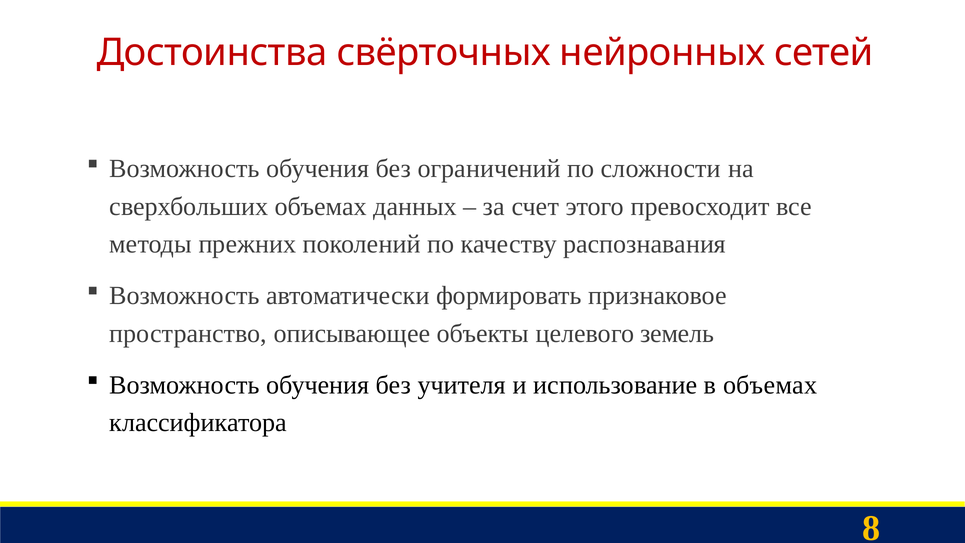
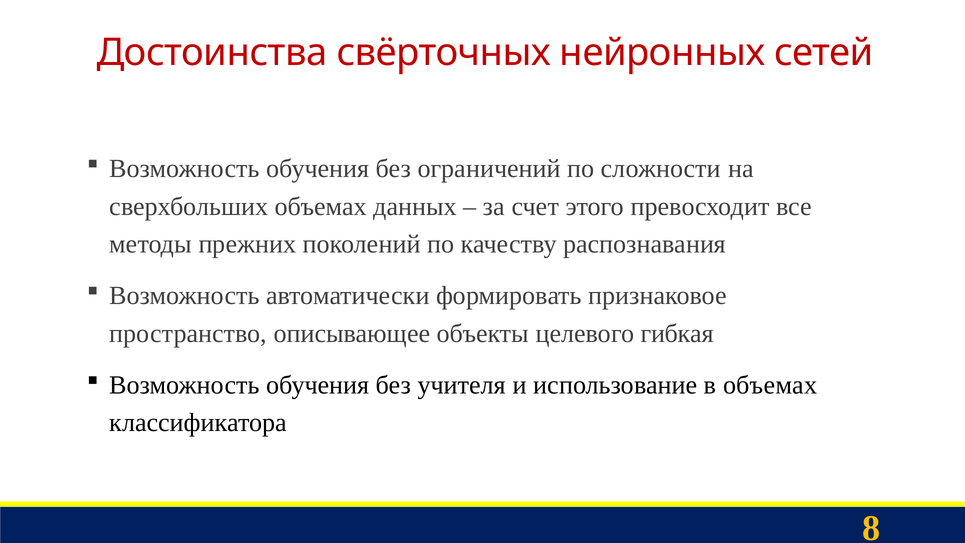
земель: земель -> гибкая (677, 333)
